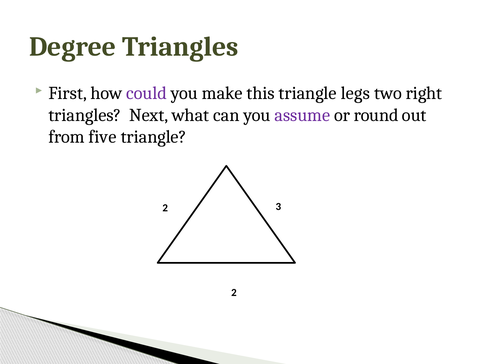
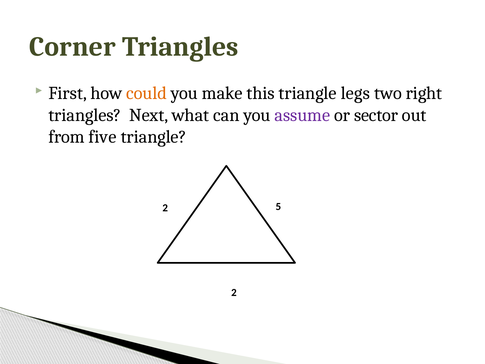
Degree: Degree -> Corner (72, 47)
could colour: purple -> orange (147, 93)
round: round -> sector (376, 115)
3: 3 -> 5 (278, 206)
